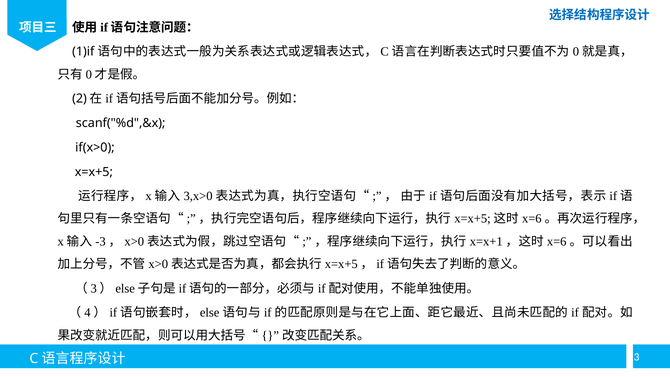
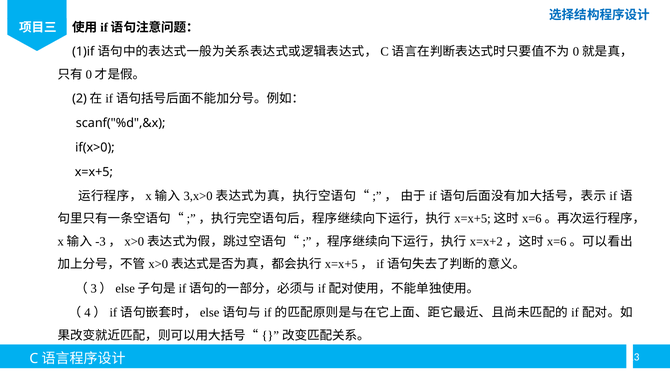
x=x+1: x=x+1 -> x=x+2 (486, 241)
